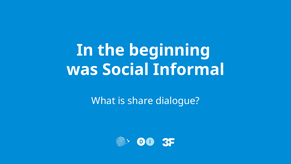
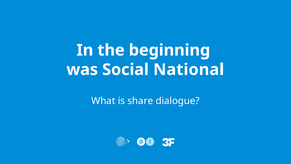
Informal: Informal -> National (189, 70)
